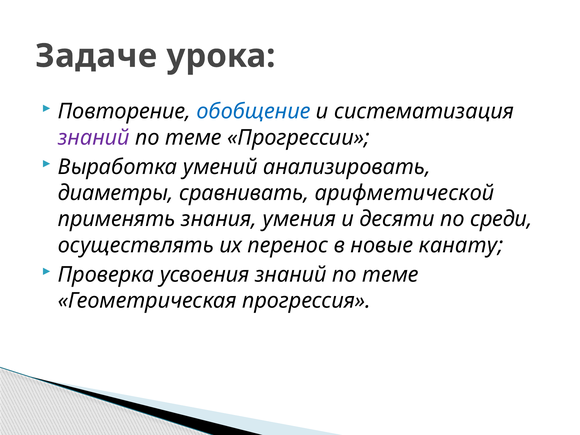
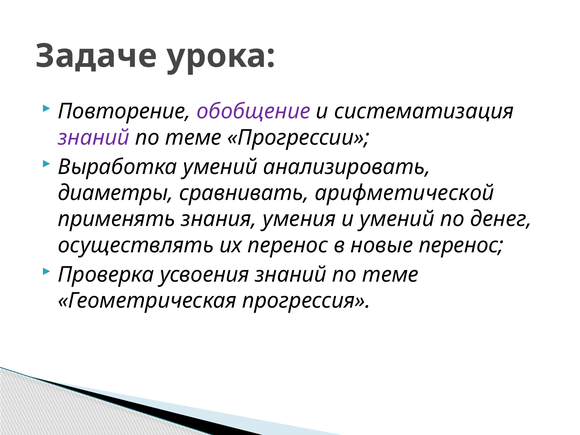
обобщение colour: blue -> purple (253, 111)
и десяти: десяти -> умений (397, 219)
среди: среди -> денег (501, 219)
новые канату: канату -> перенос (461, 245)
